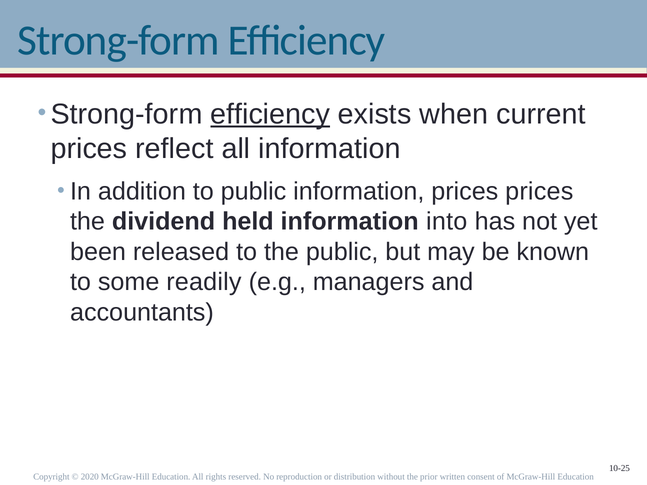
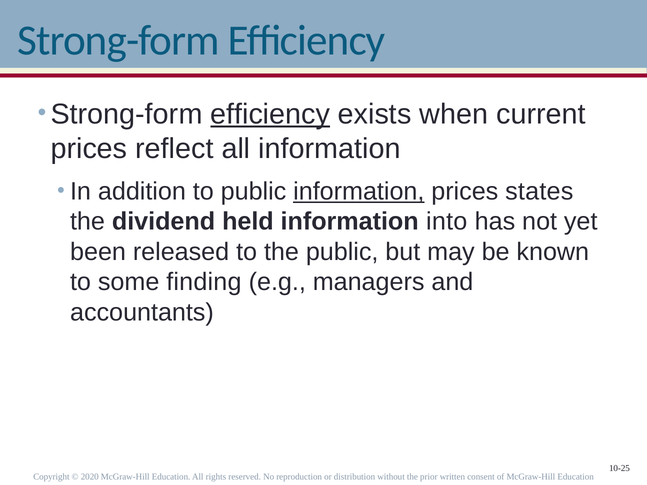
information underline: none -> present (359, 192)
prices prices: prices -> states (539, 192)
readily: readily -> finding (204, 282)
